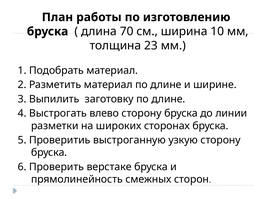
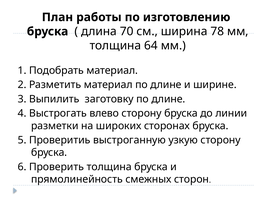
10: 10 -> 78 (217, 31)
23: 23 -> 64 (151, 46)
Проверить верстаке: верстаке -> толщина (109, 167)
